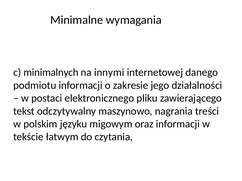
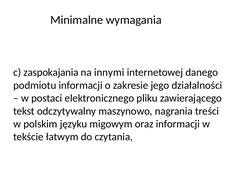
minimalnych: minimalnych -> zaspokajania (51, 73)
